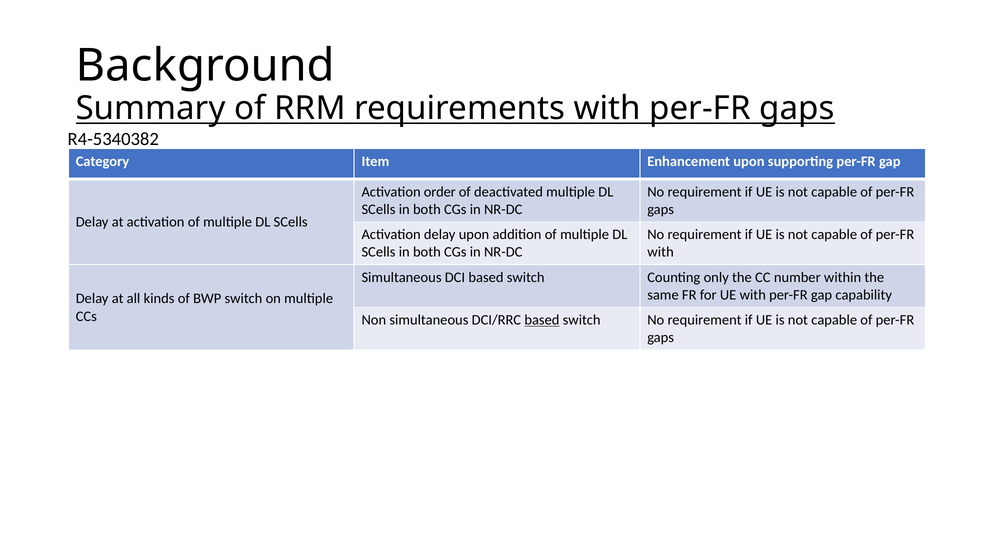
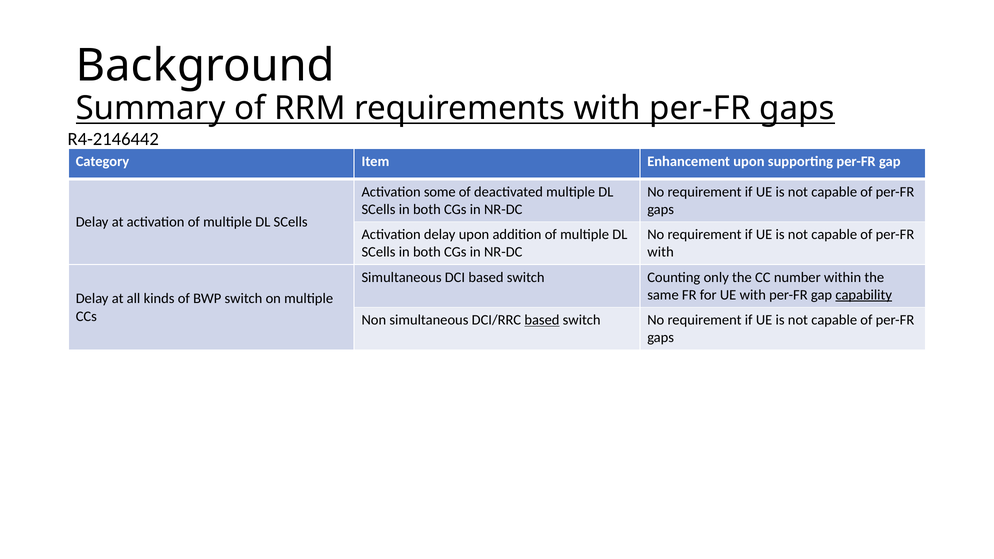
R4-5340382: R4-5340382 -> R4-2146442 (113, 139)
order: order -> some (440, 192)
capability underline: none -> present (864, 295)
